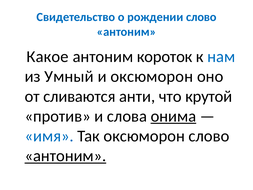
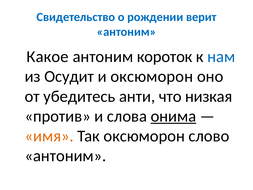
рождении слово: слово -> верит (201, 17)
Умный: Умный -> Осудит (69, 76)
сливаются: сливаются -> убедитесь (79, 96)
крутой: крутой -> низкая (209, 96)
имя colour: blue -> orange (49, 136)
антоним underline: present -> none (65, 156)
